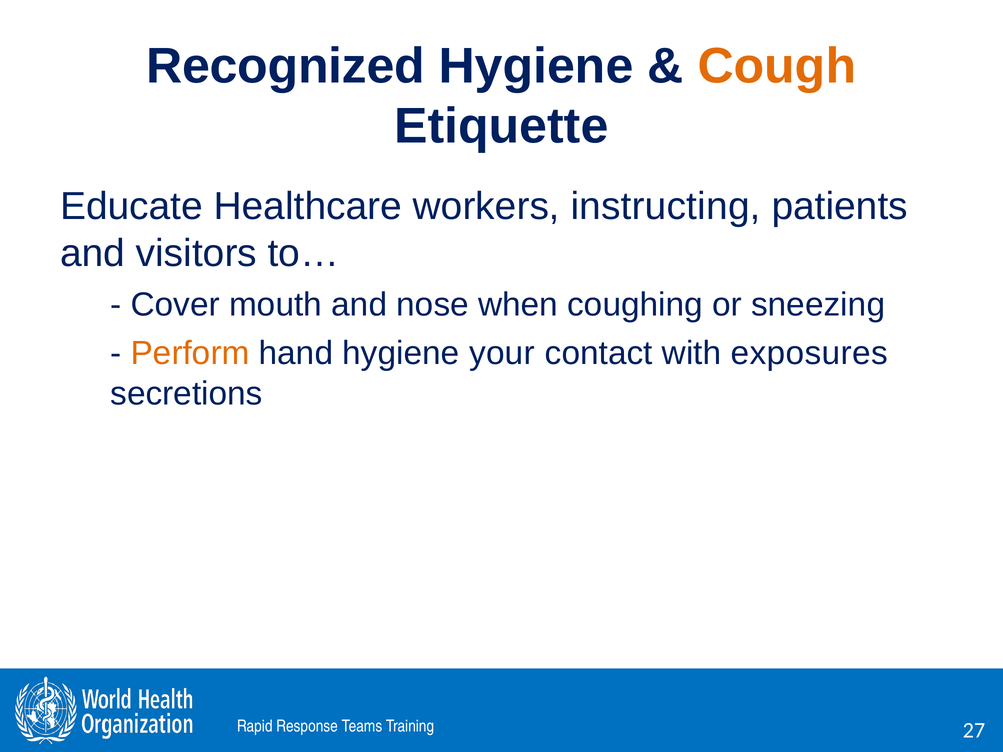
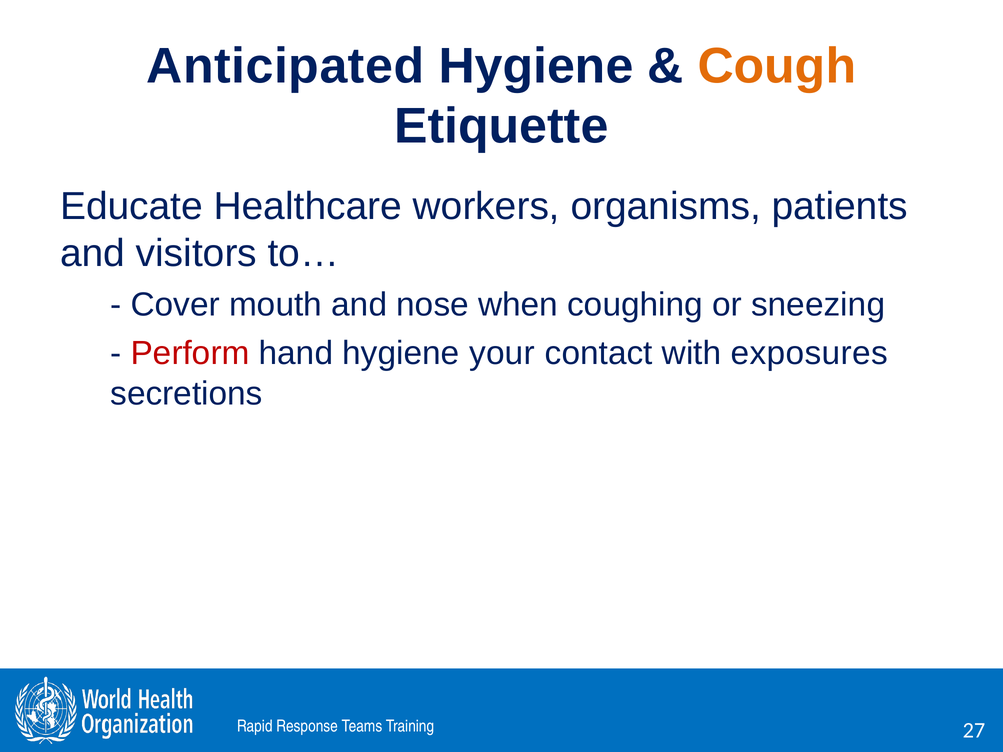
Recognized: Recognized -> Anticipated (285, 66)
instructing: instructing -> organisms (666, 207)
Perform colour: orange -> red (190, 353)
